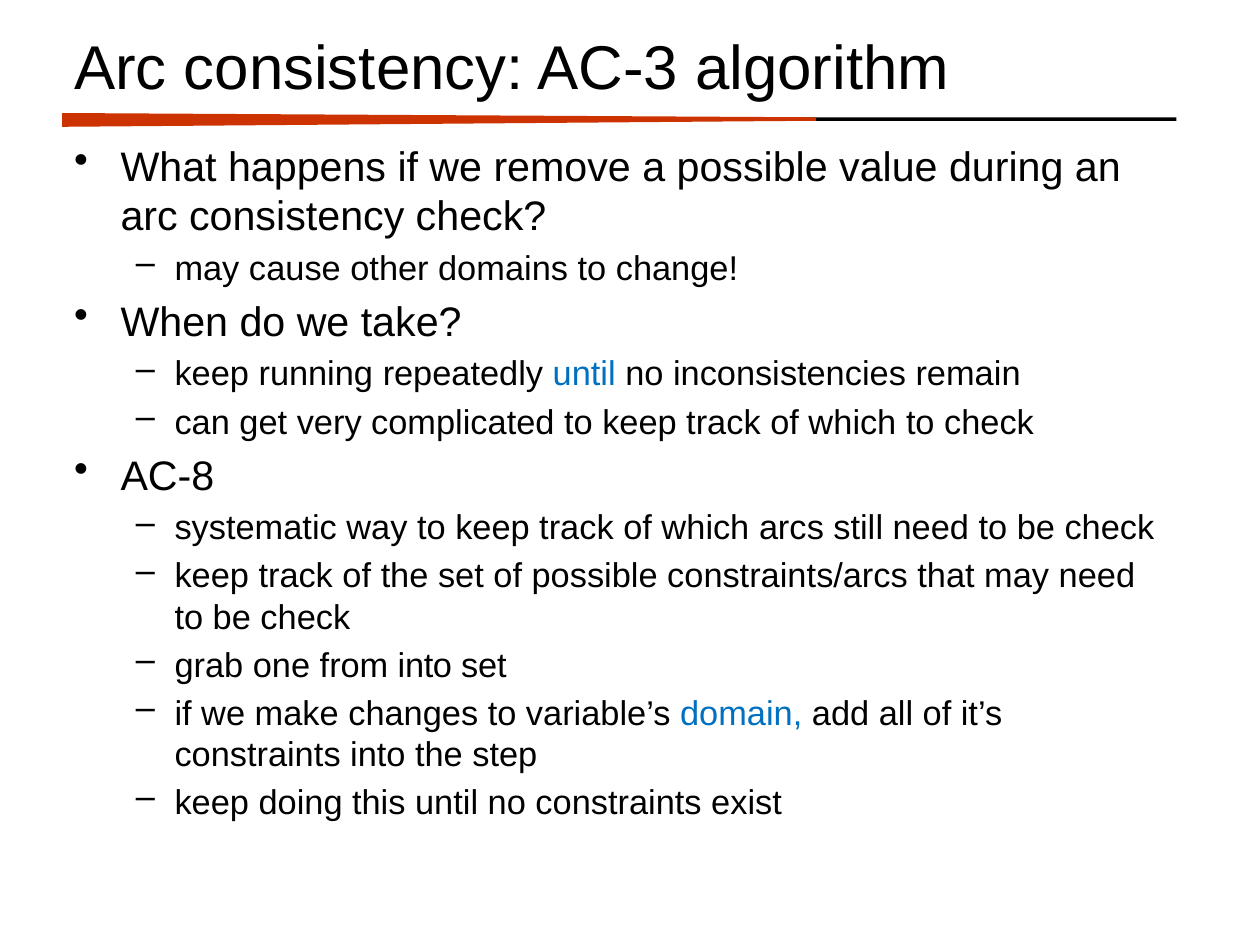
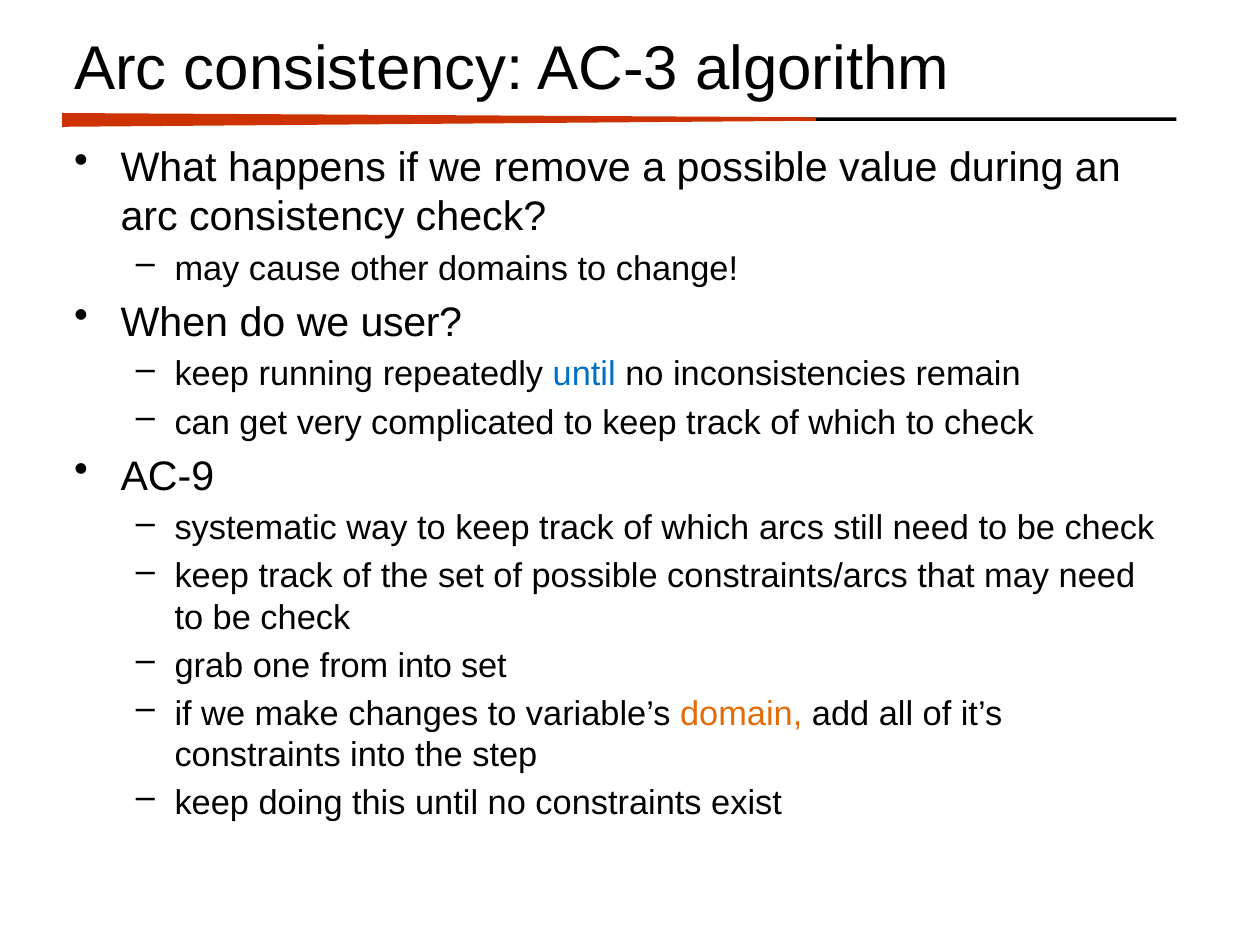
take: take -> user (411, 323)
AC-8: AC-8 -> AC-9 (167, 477)
domain colour: blue -> orange (741, 714)
